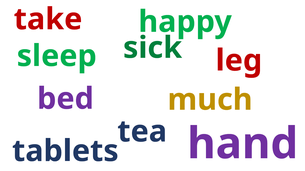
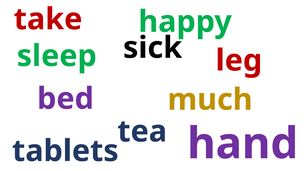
sick colour: green -> black (153, 48)
